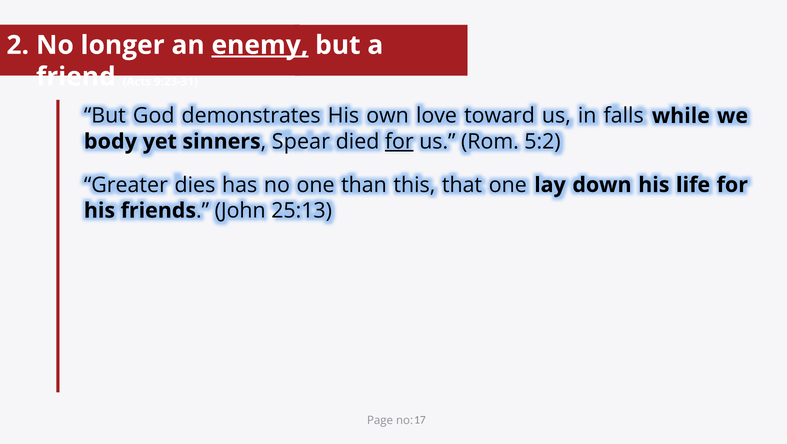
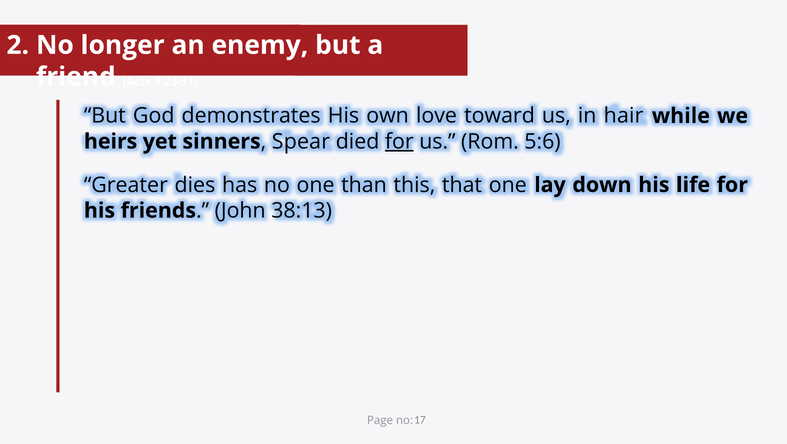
enemy underline: present -> none (260, 45)
falls: falls -> hair (624, 116)
body: body -> heirs (111, 141)
5:2: 5:2 -> 5:6 (542, 141)
25:13: 25:13 -> 38:13 (302, 210)
